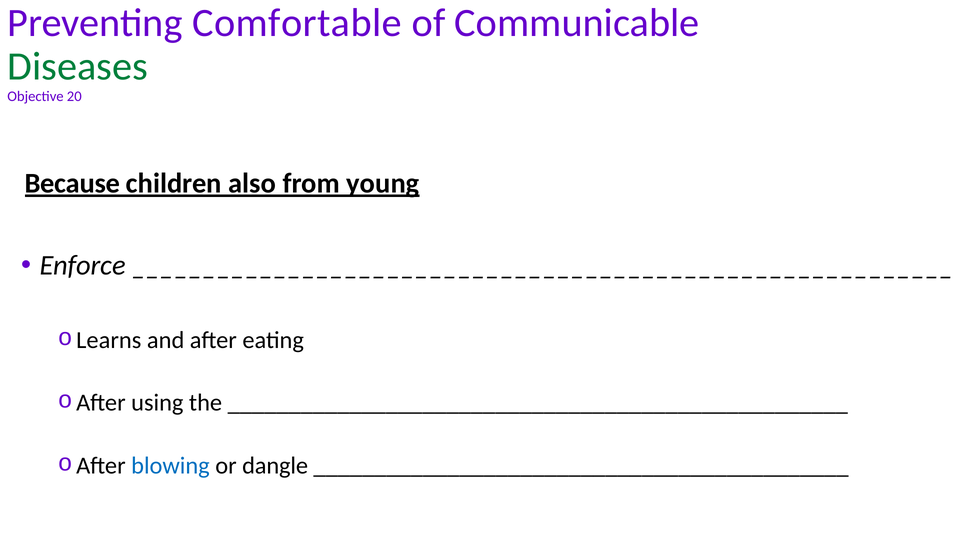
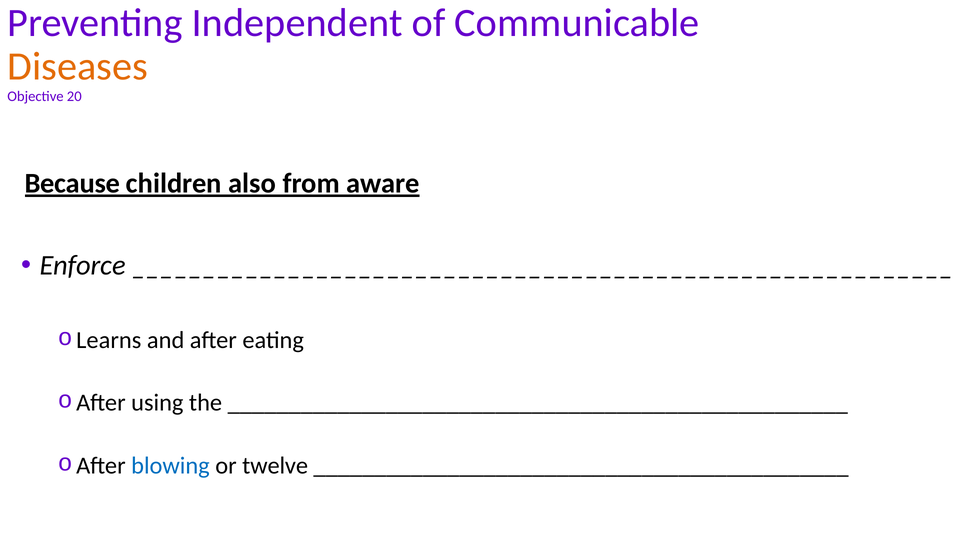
Comfortable: Comfortable -> Independent (297, 23)
Diseases colour: green -> orange (78, 67)
young: young -> aware (383, 184)
dangle: dangle -> twelve (275, 466)
